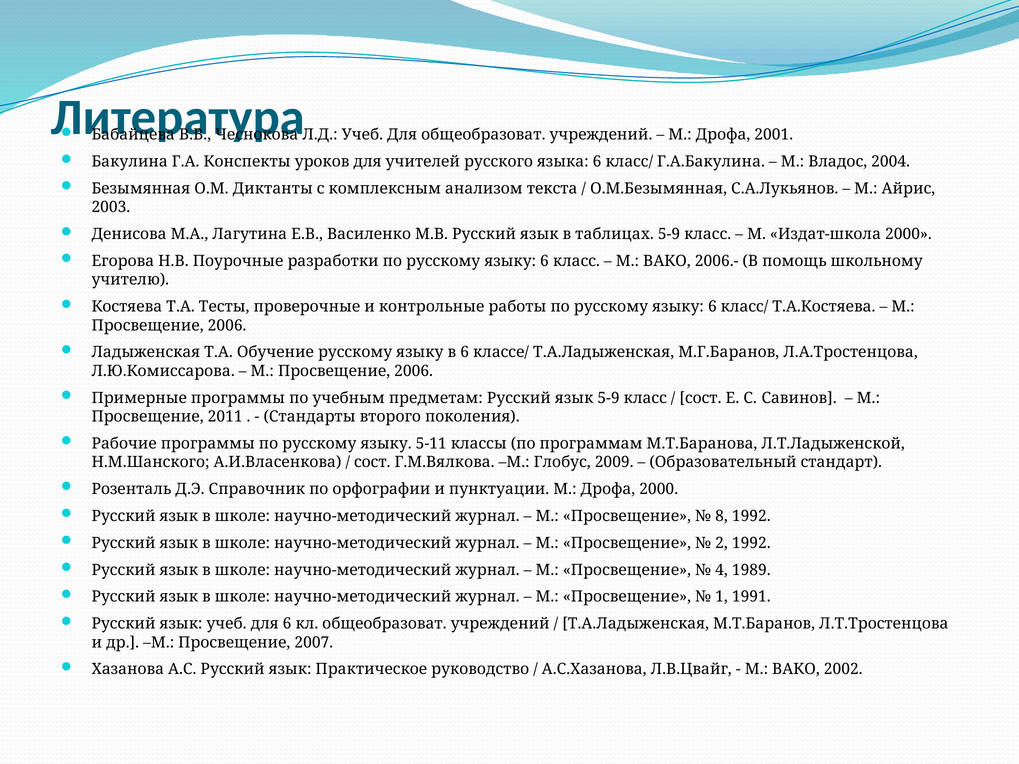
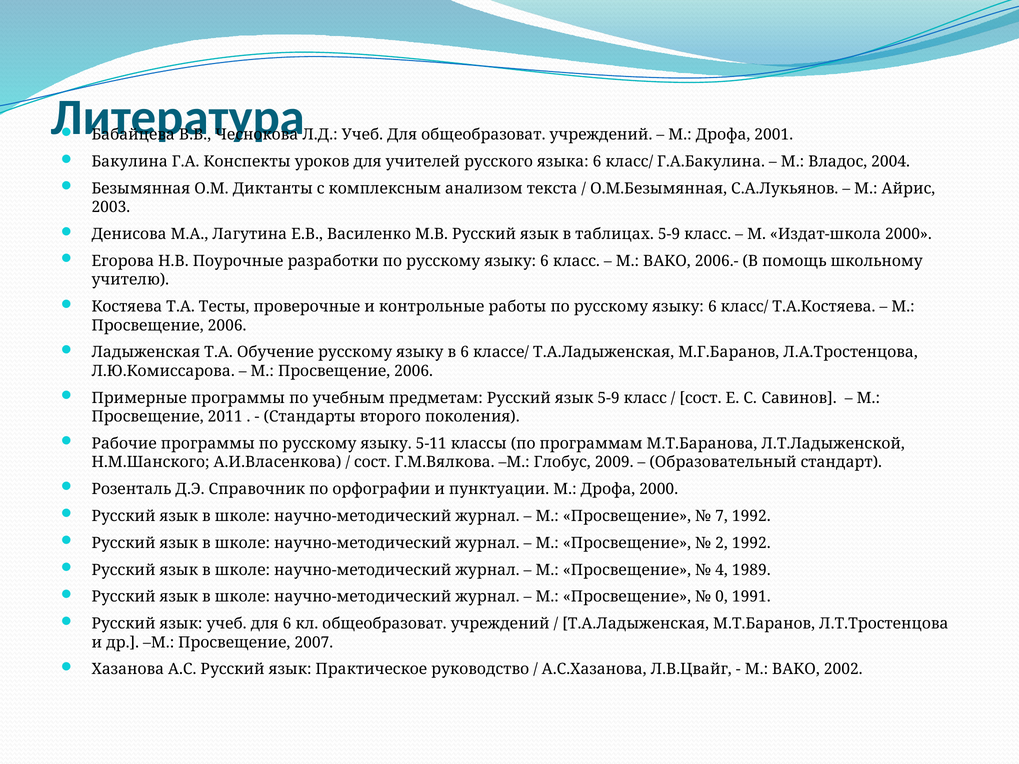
8: 8 -> 7 (722, 516)
1: 1 -> 0 (722, 597)
